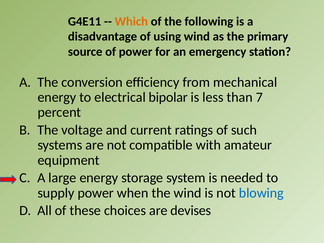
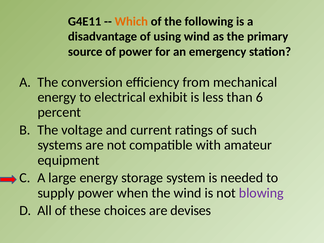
bipolar: bipolar -> exhibit (168, 97)
7: 7 -> 6 (259, 97)
blowing colour: blue -> purple (261, 193)
